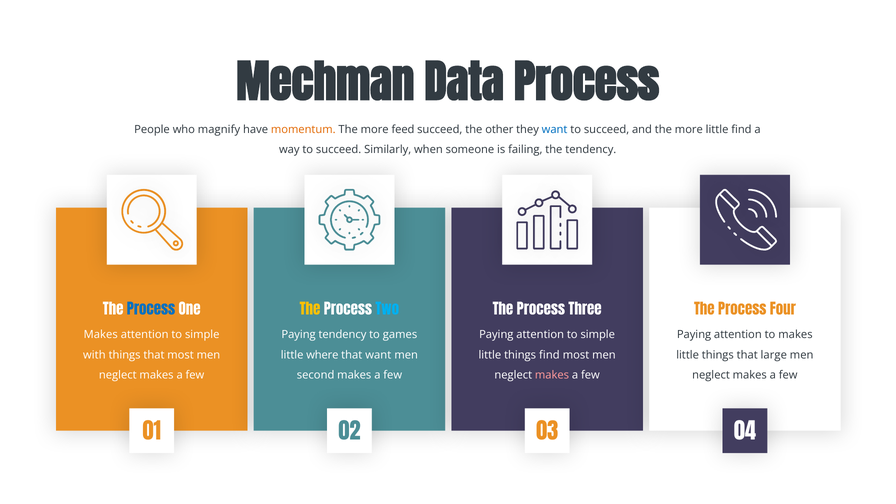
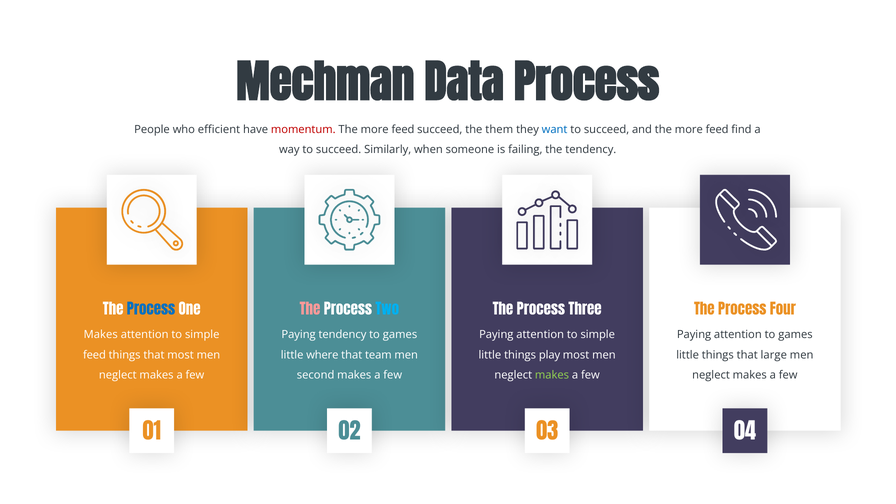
magnify: magnify -> efficient (219, 129)
momentum colour: orange -> red (303, 129)
other: other -> them (499, 129)
and the more little: little -> feed (717, 129)
The colour: yellow -> pink (310, 310)
attention to makes: makes -> games (795, 335)
with: with -> feed (94, 355)
that want: want -> team (378, 355)
things find: find -> play (550, 355)
makes colour: pink -> light green (552, 375)
